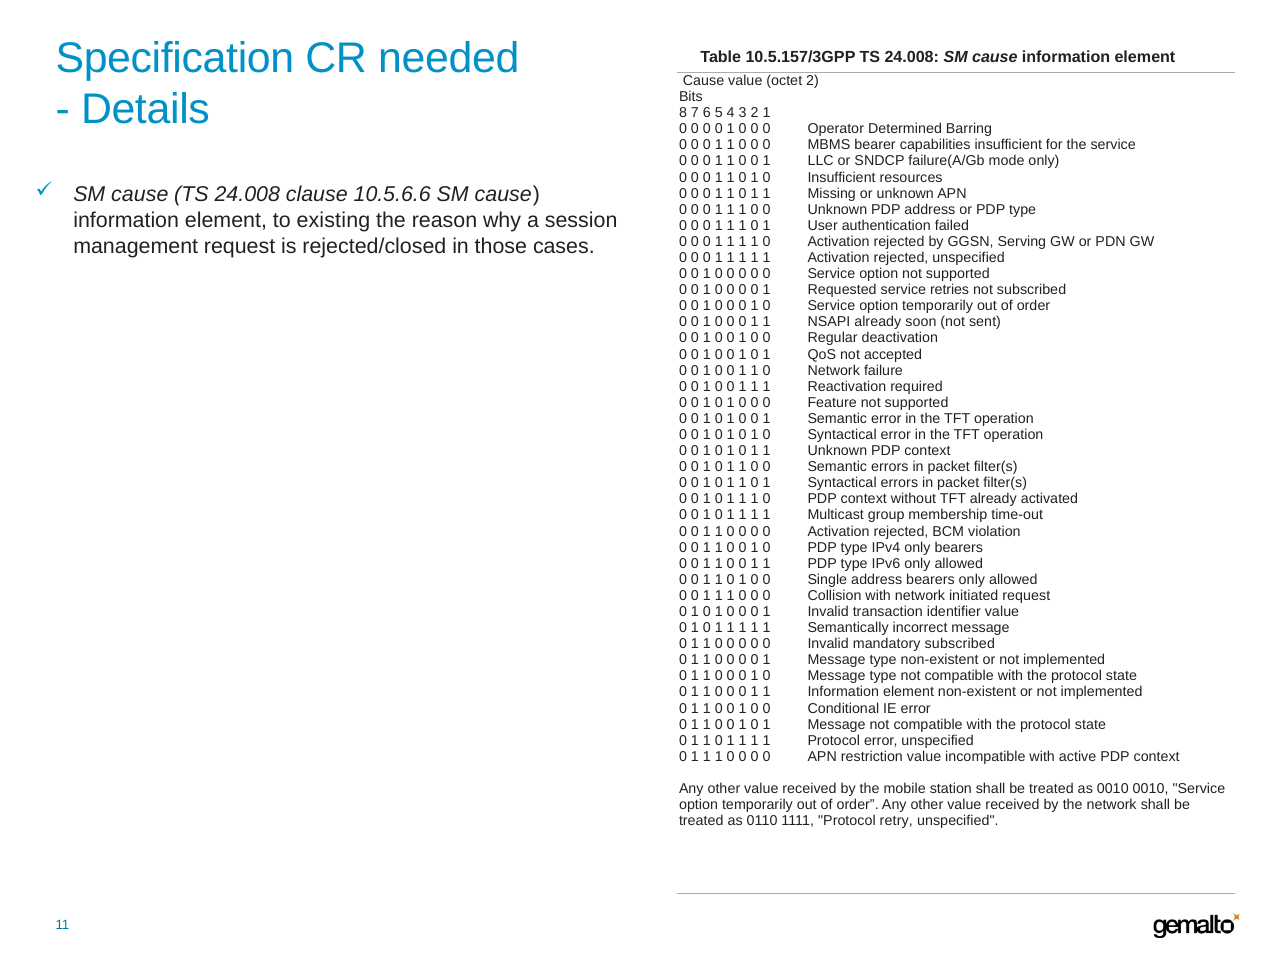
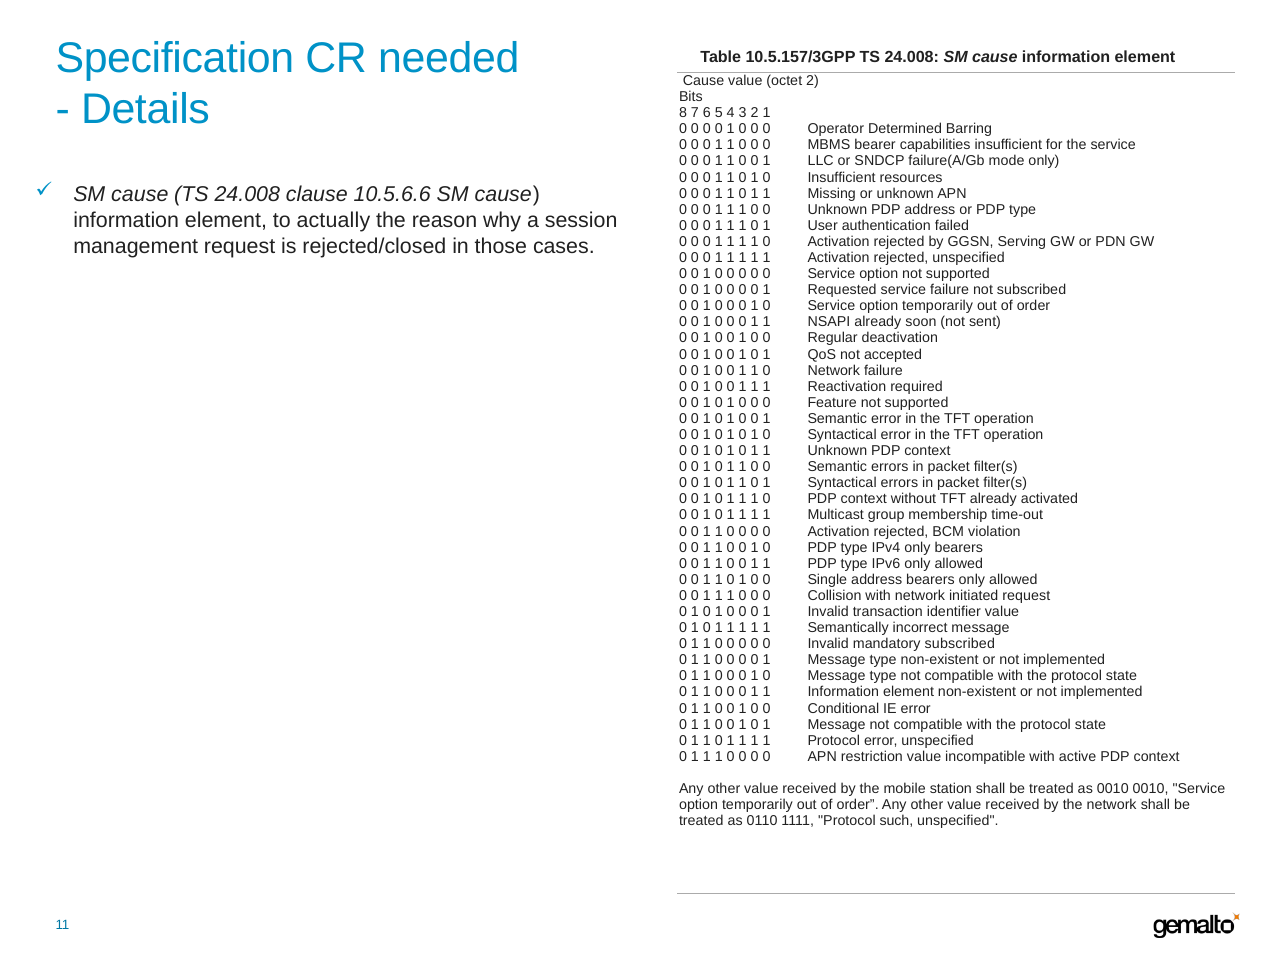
existing: existing -> actually (333, 220)
service retries: retries -> failure (950, 290)
retry: retry -> such (896, 821)
